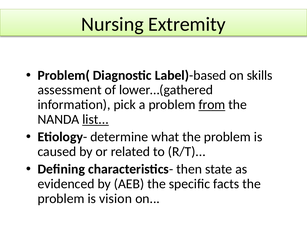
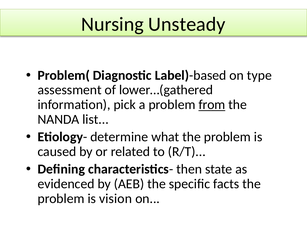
Extremity: Extremity -> Unsteady (187, 24)
skills: skills -> type (259, 75)
list underline: present -> none (96, 120)
